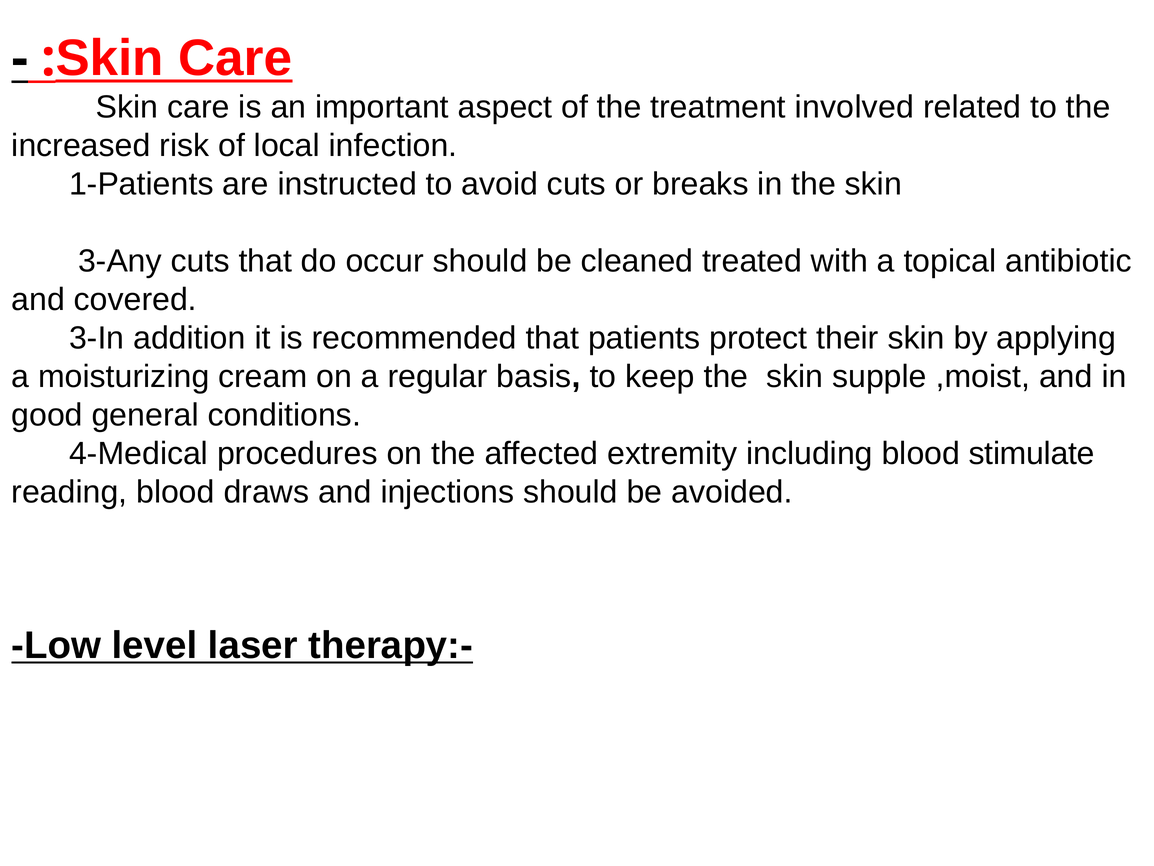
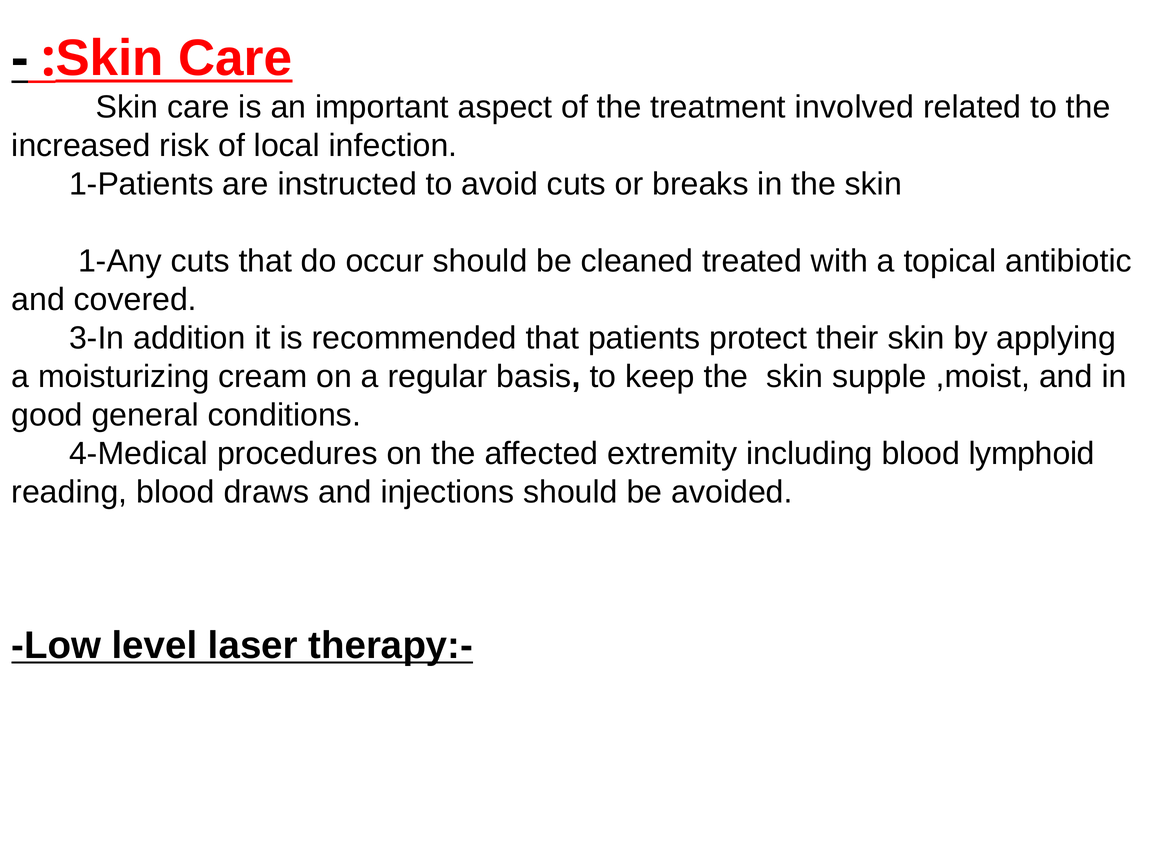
3-Any: 3-Any -> 1-Any (120, 261)
stimulate: stimulate -> lymphoid (1032, 453)
